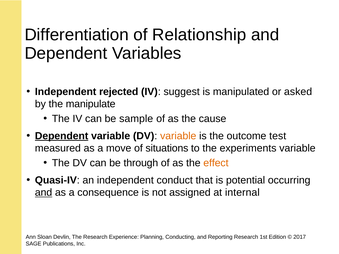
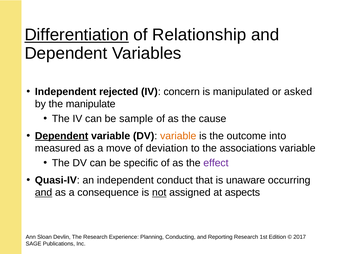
Differentiation underline: none -> present (77, 35)
suggest: suggest -> concern (182, 92)
test: test -> into (278, 136)
situations: situations -> deviation (167, 148)
experiments: experiments -> associations (248, 148)
through: through -> specific (141, 163)
effect colour: orange -> purple (216, 163)
potential: potential -> unaware (246, 180)
not underline: none -> present (159, 193)
internal: internal -> aspects (242, 193)
